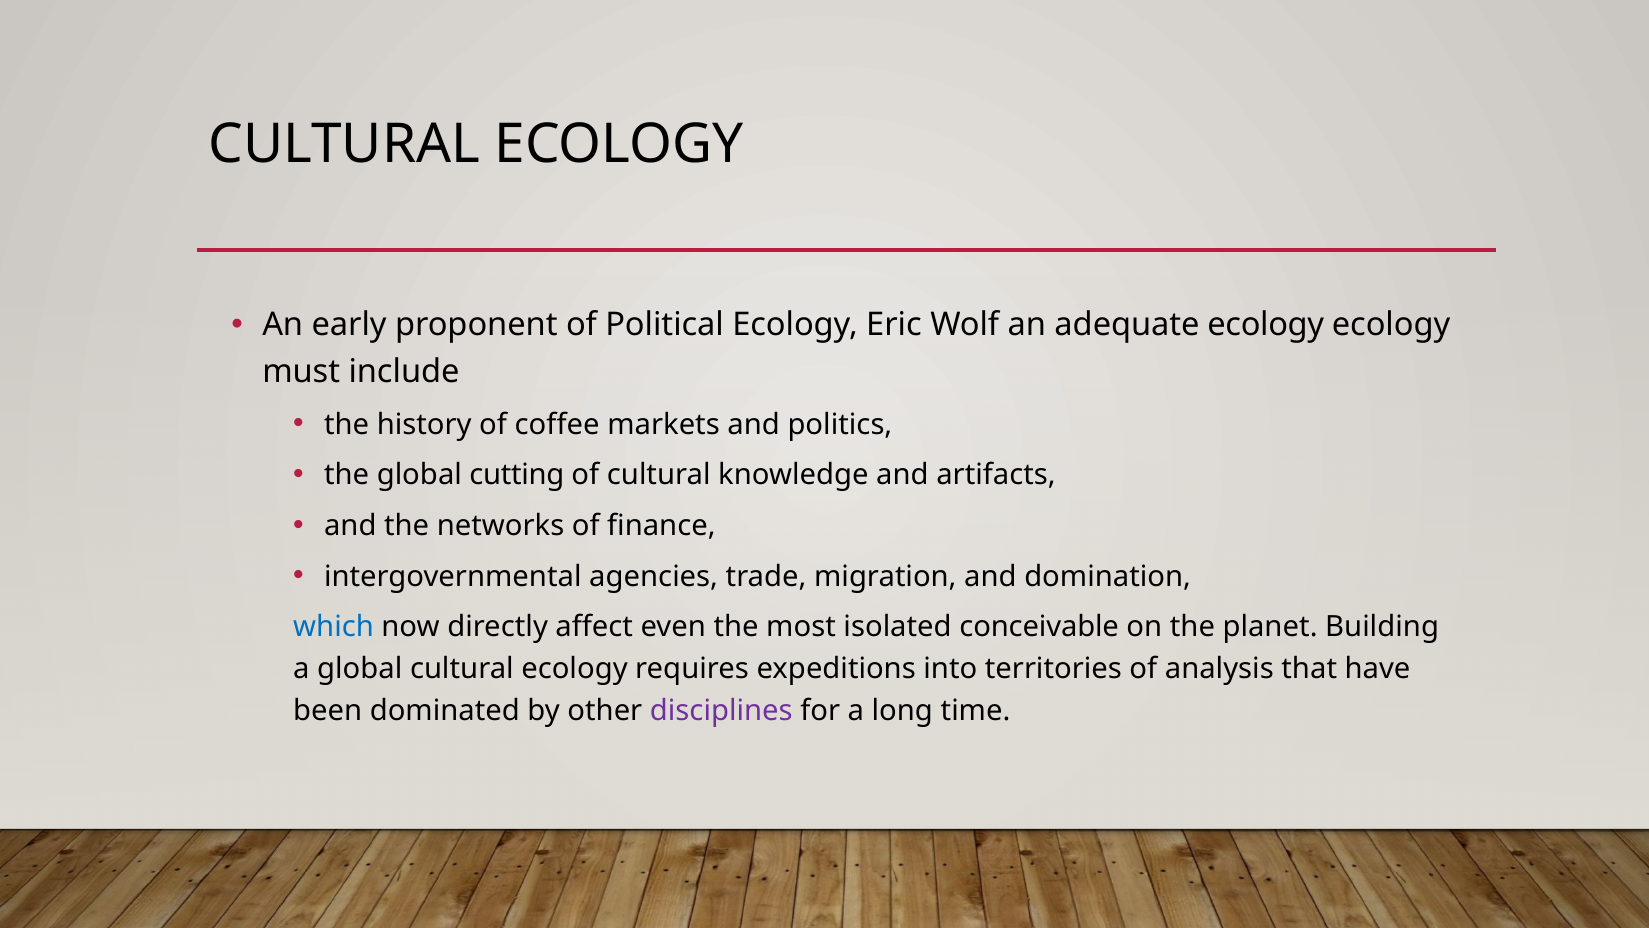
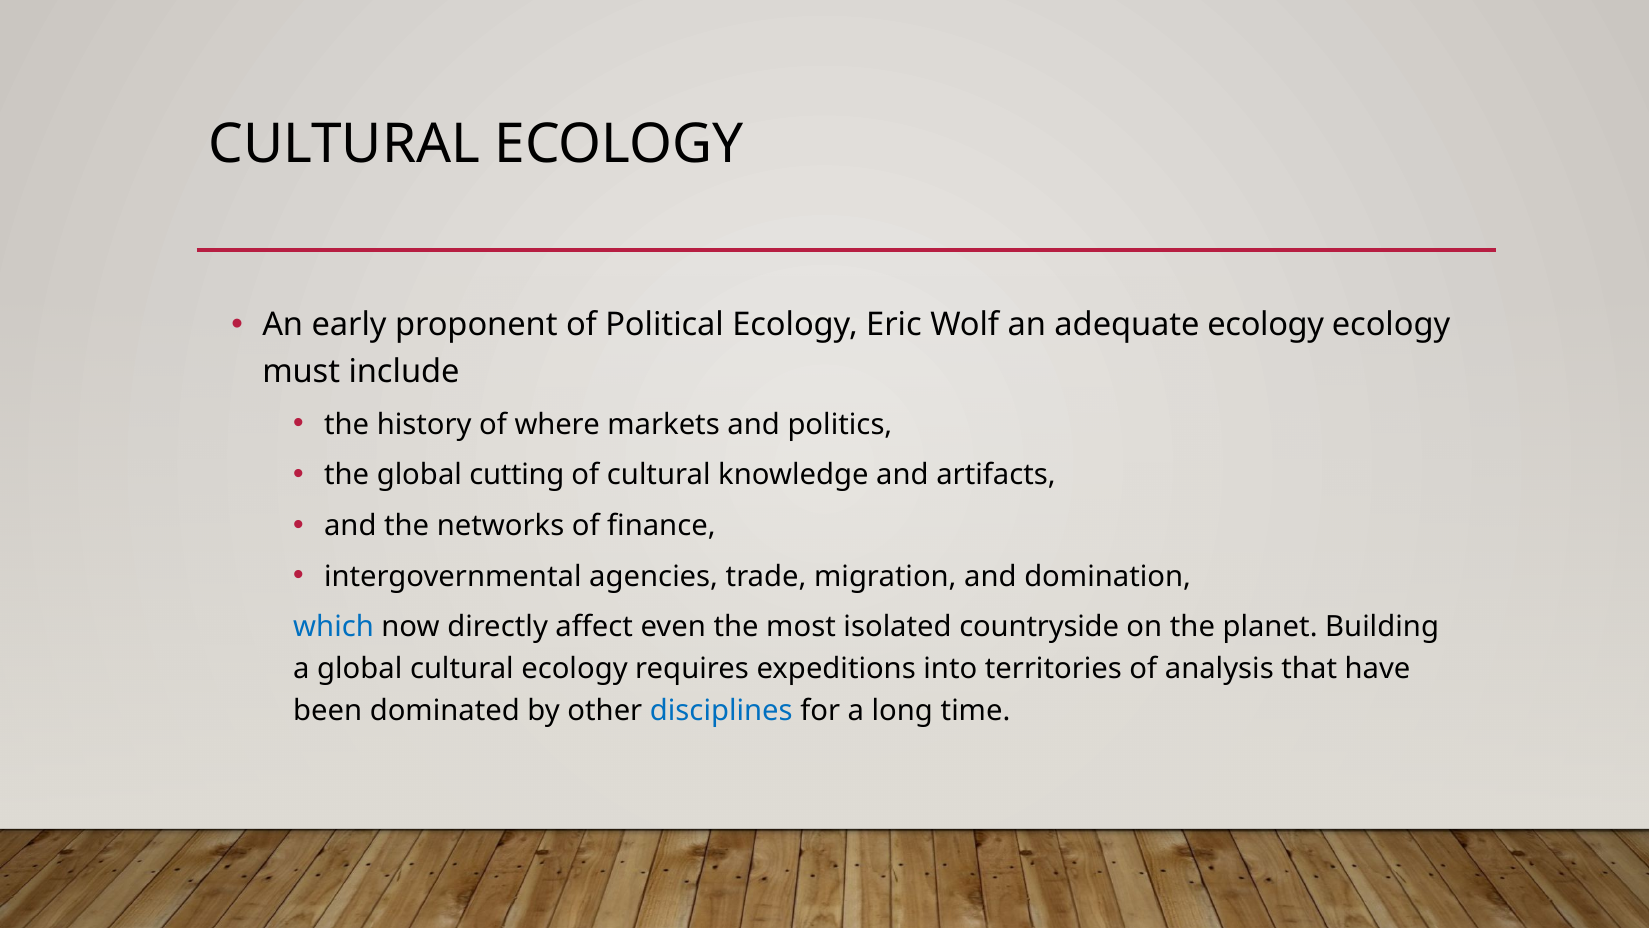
coffee: coffee -> where (557, 424)
conceivable: conceivable -> countryside (1039, 627)
disciplines colour: purple -> blue (721, 711)
